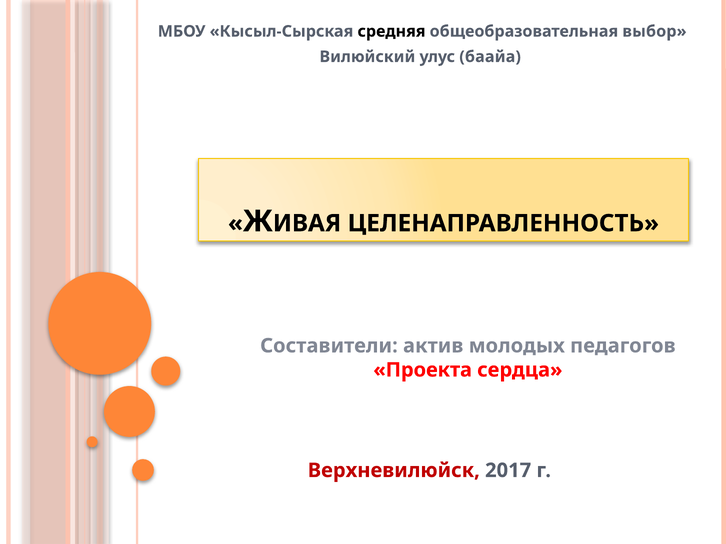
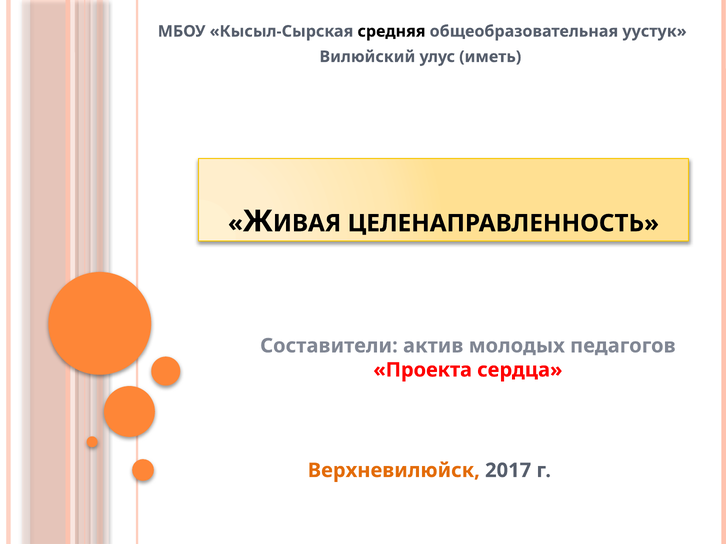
выбор: выбор -> уустук (654, 31)
баайа: баайа -> иметь (490, 57)
Верхневилюйск colour: red -> orange (394, 471)
